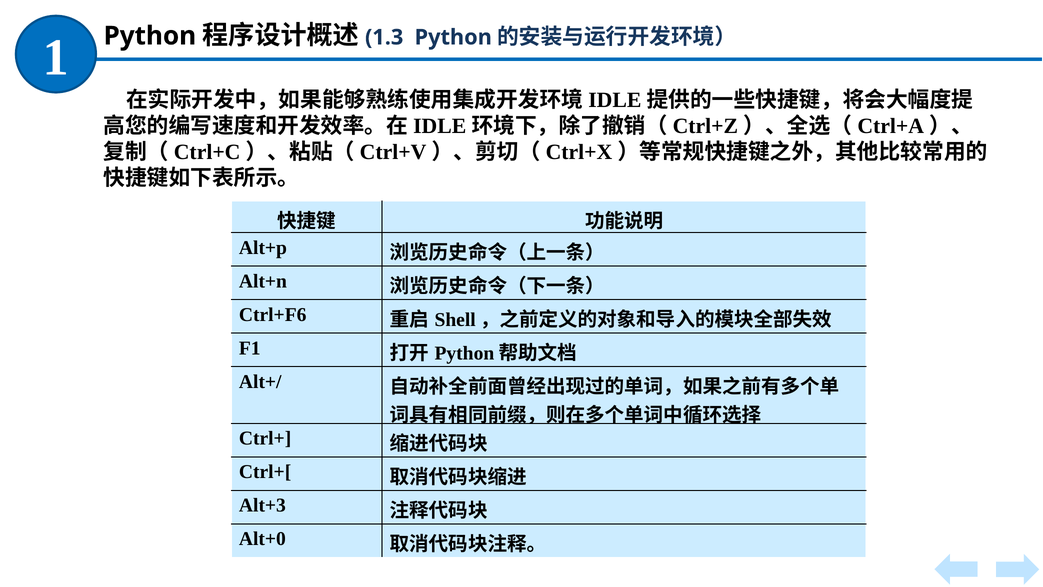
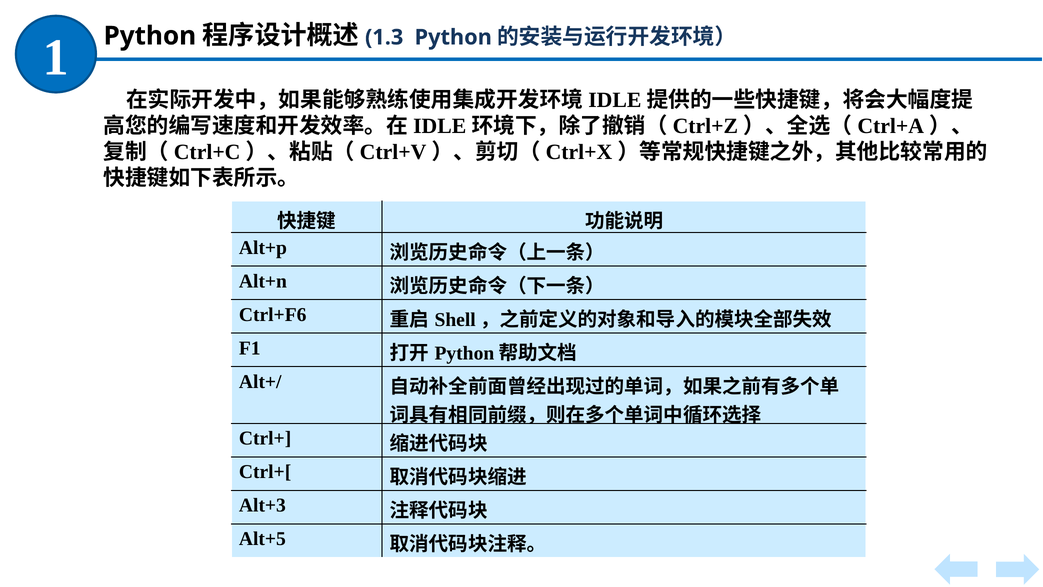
Alt+0: Alt+0 -> Alt+5 (262, 539)
